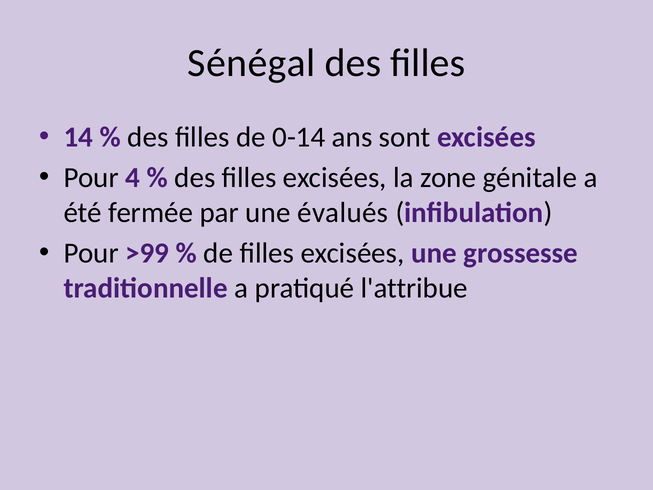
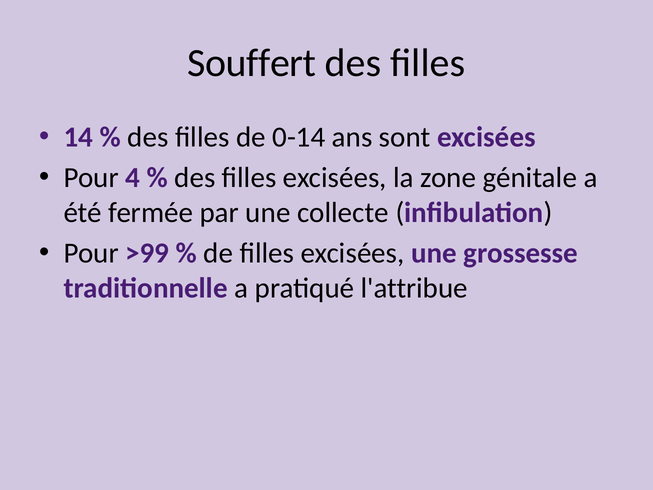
Sénégal: Sénégal -> Souffert (252, 63)
évalués: évalués -> collecte (343, 212)
